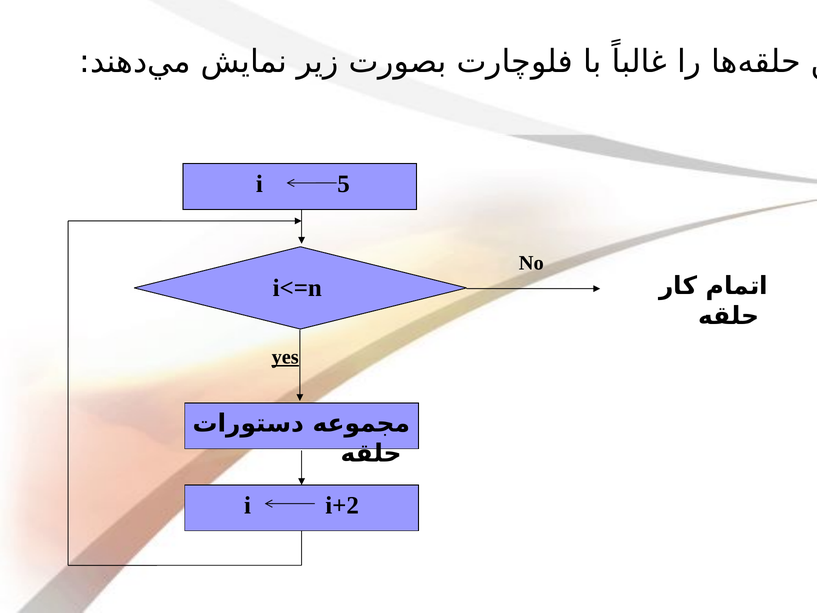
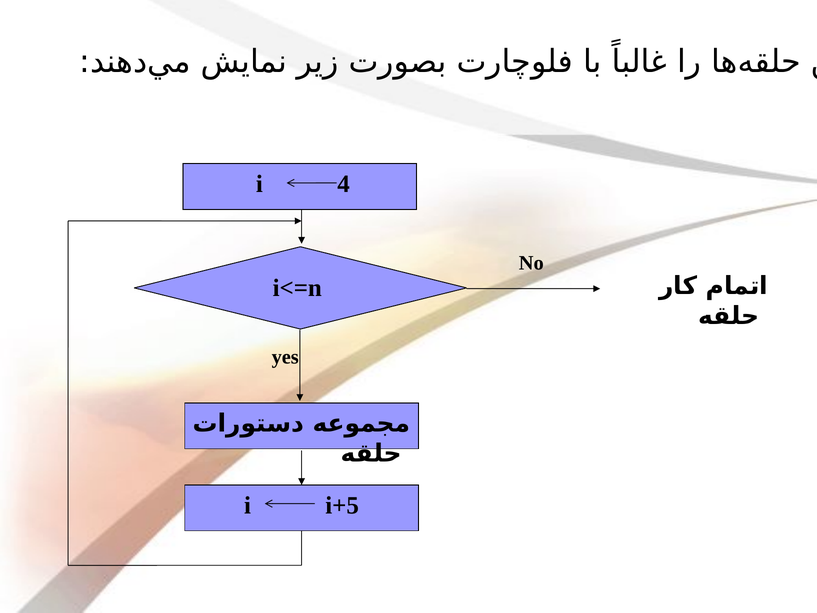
5: 5 -> 4 (344, 184)
yes underline: present -> none (285, 357)
i+2: i+2 -> i+5 (342, 506)
